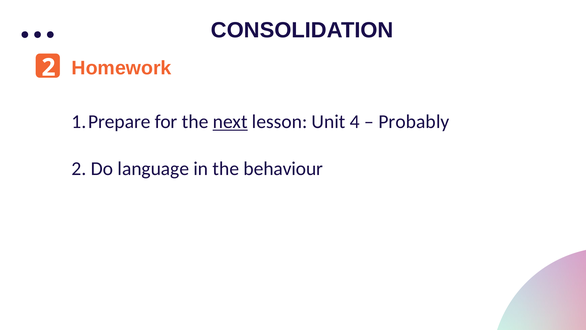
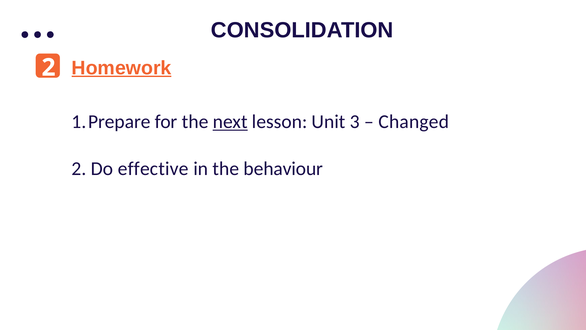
Homework underline: none -> present (122, 68)
4: 4 -> 3 (355, 122)
Probably: Probably -> Changed (414, 122)
language: language -> effective (153, 169)
